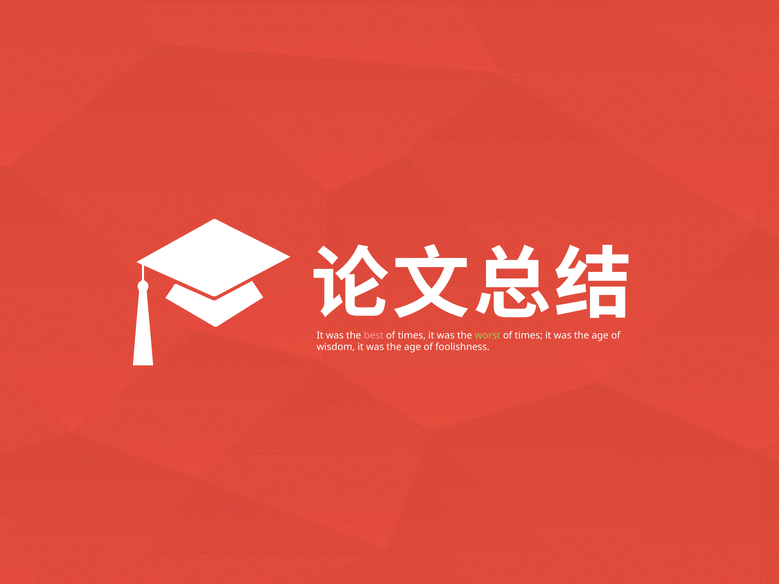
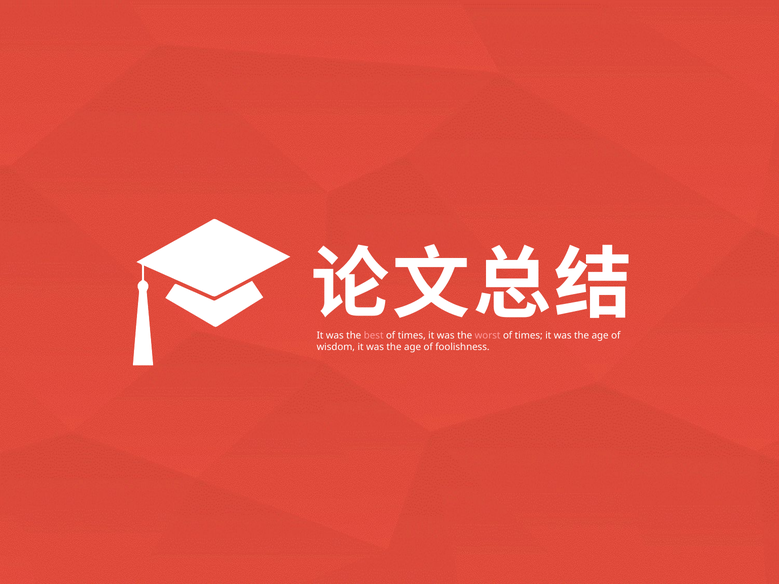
worst colour: light green -> pink (488, 336)
